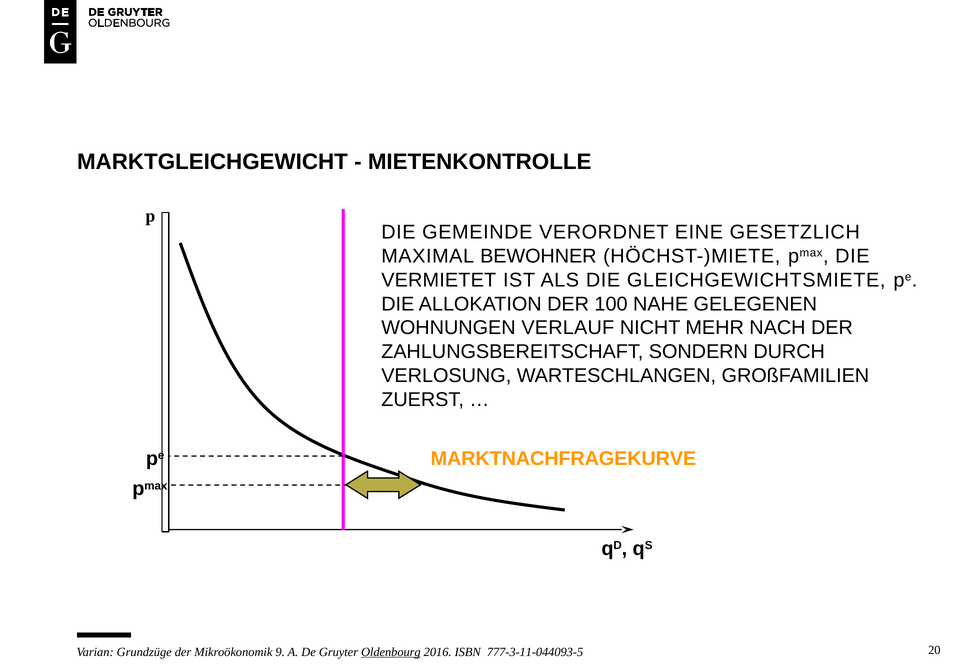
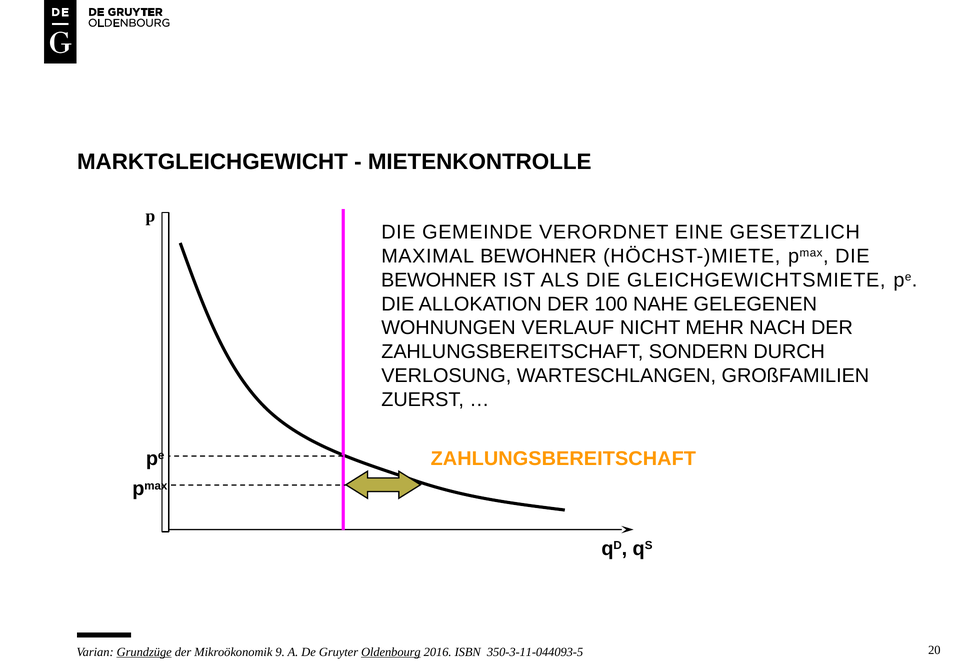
VERMIETET: VERMIETET -> BEWOHNER (439, 280)
MARKTNACHFRAGEKURVE: MARKTNACHFRAGEKURVE -> ZAHLUNGSBEREITSCHAFT (563, 458)
Grundzüge underline: none -> present (144, 651)
777-3-11-044093-5: 777-3-11-044093-5 -> 350-3-11-044093-5 (535, 651)
